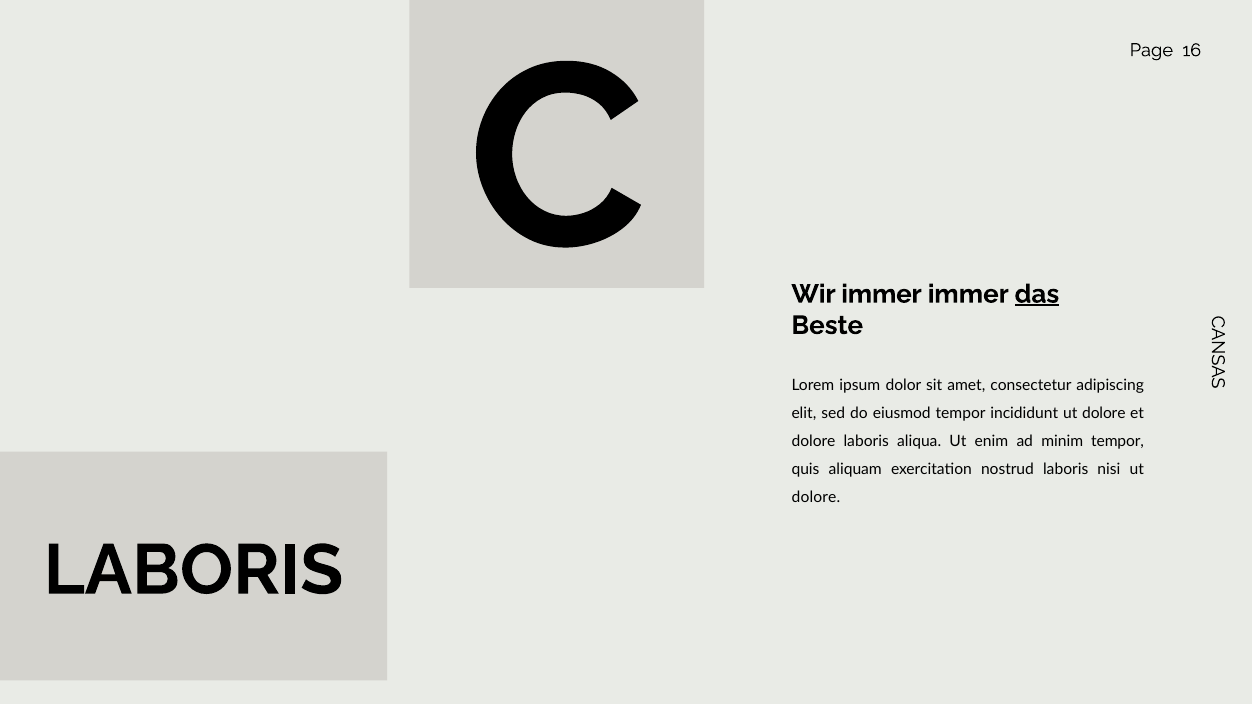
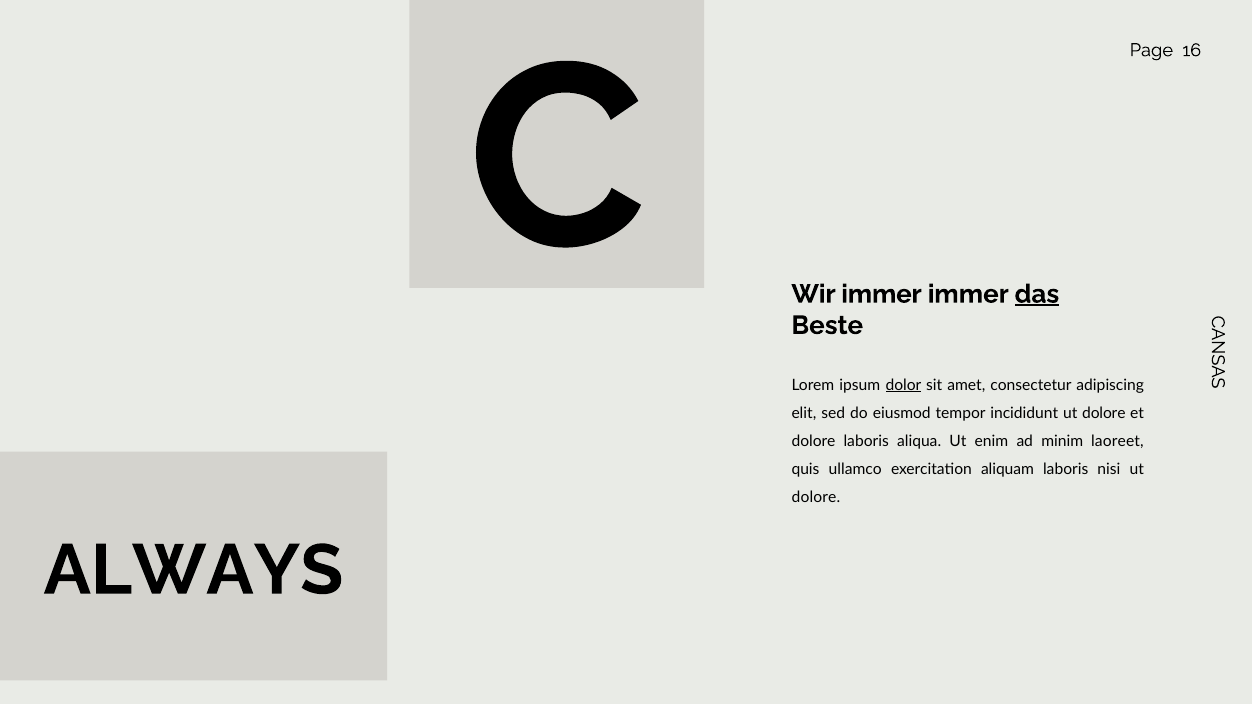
dolor underline: none -> present (903, 385)
minim tempor: tempor -> laoreet (1117, 441)
aliquam: aliquam -> ullamco (855, 470)
nostrud: nostrud -> aliquam (1007, 470)
LABORIS: LABORIS -> ALWAYS (193, 571)
